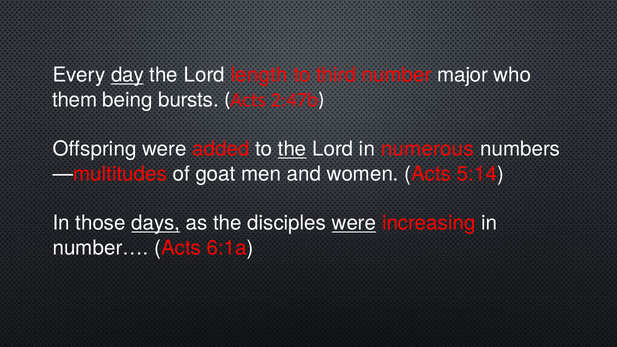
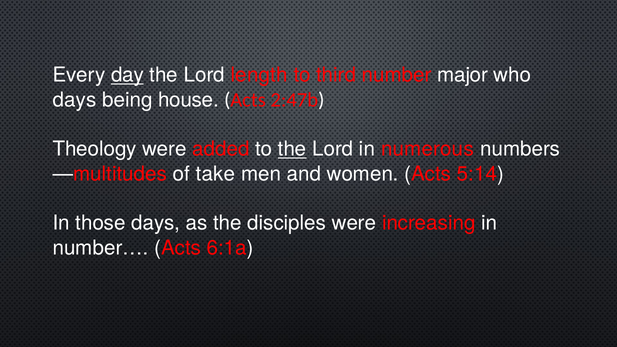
them: them -> days (75, 100)
bursts: bursts -> house (189, 100)
Offspring: Offspring -> Theology (95, 149)
goat: goat -> take (215, 174)
days underline: present -> none (156, 223)
were underline: present -> none (354, 223)
